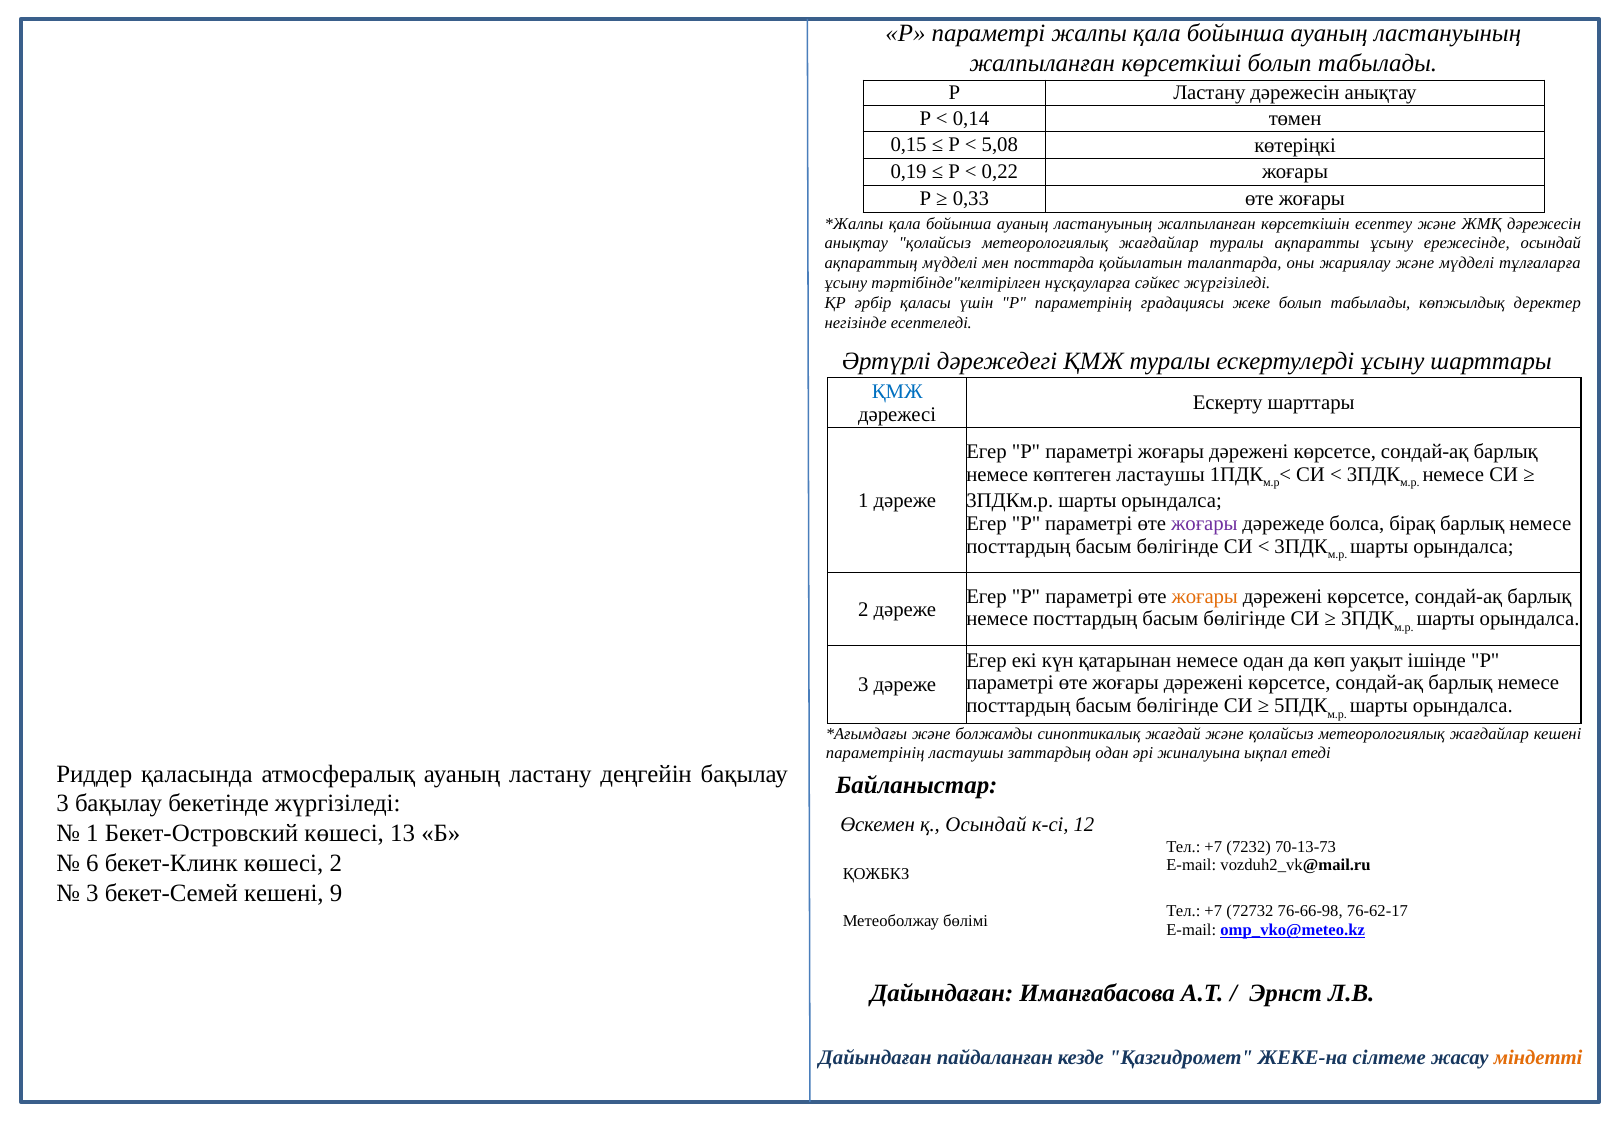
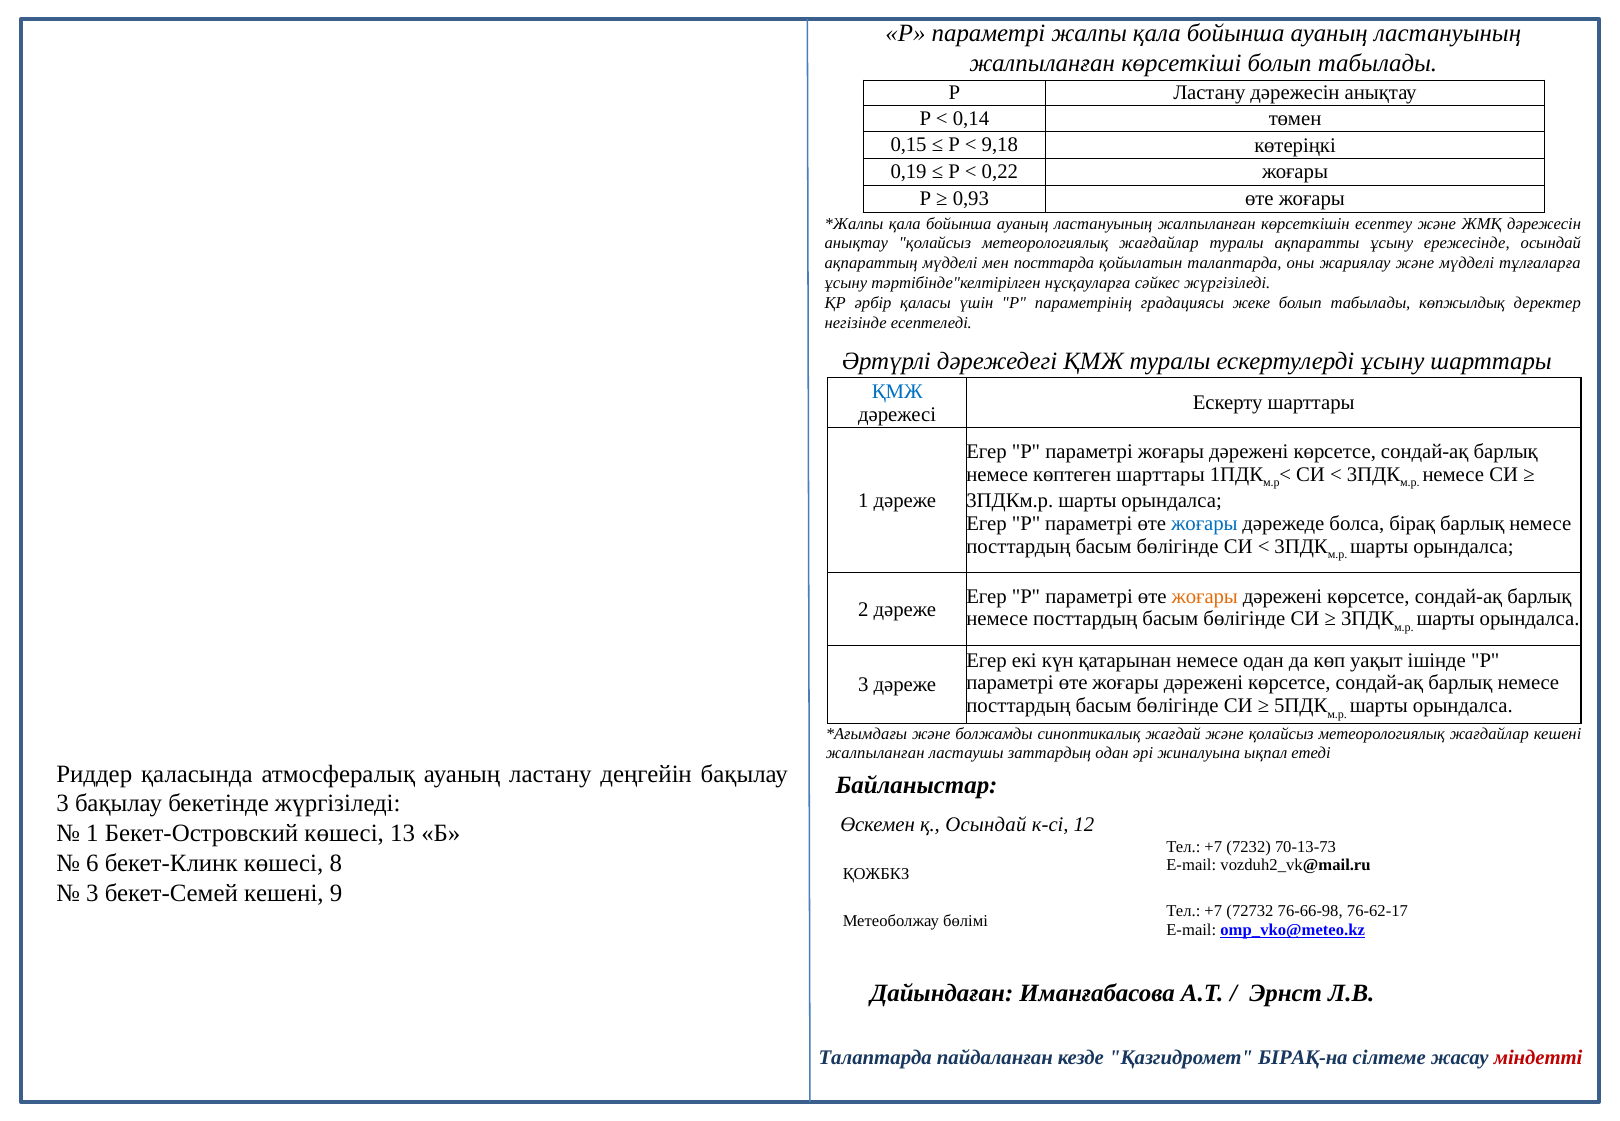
5,08: 5,08 -> 9,18 (1000, 145)
0,33: 0,33 -> 0,93 (971, 199)
көптеген ластаушы: ластаушы -> шарттары (1161, 474)
жоғары colour: purple -> blue (1204, 524)
параметрінің: параметрінің -> жалпыланған (875, 754)
көшесі 2: 2 -> 8 (336, 864)
Дайындаған: Дайындаған -> Талаптарда (875, 1058)
ЖЕКЕ-на: ЖЕКЕ-на -> БІРАҚ-на (1303, 1058)
міндетті colour: orange -> red (1538, 1058)
